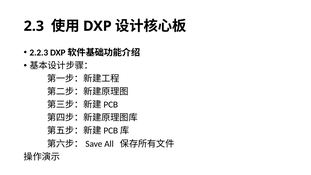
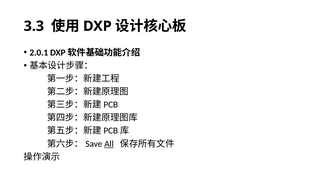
2.3: 2.3 -> 3.3 (34, 26)
2.2.3: 2.2.3 -> 2.0.1 (39, 53)
All underline: none -> present (109, 144)
